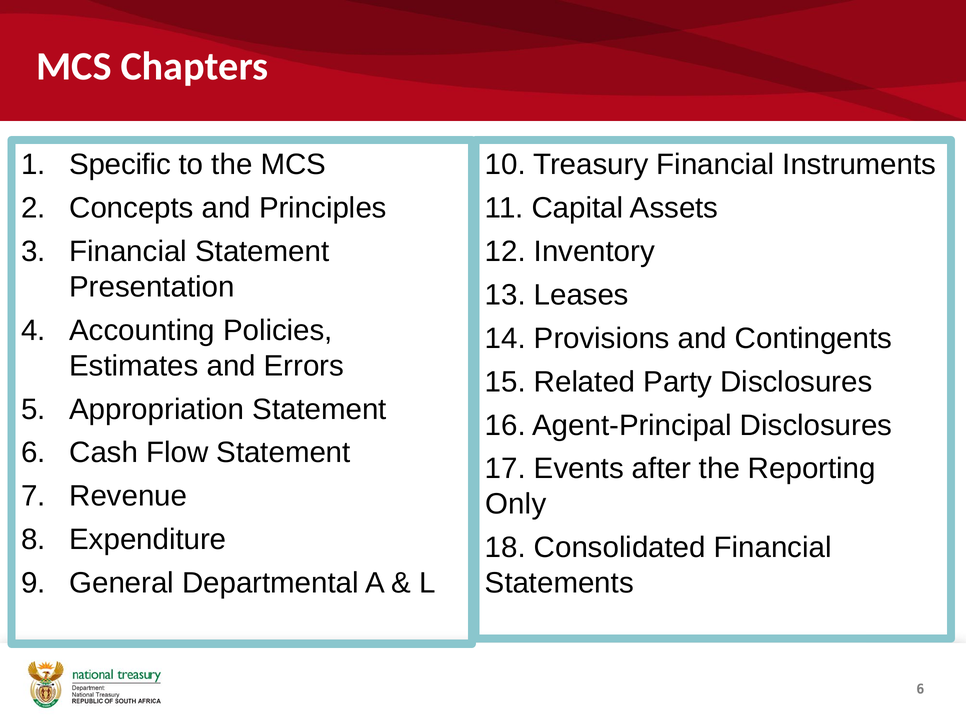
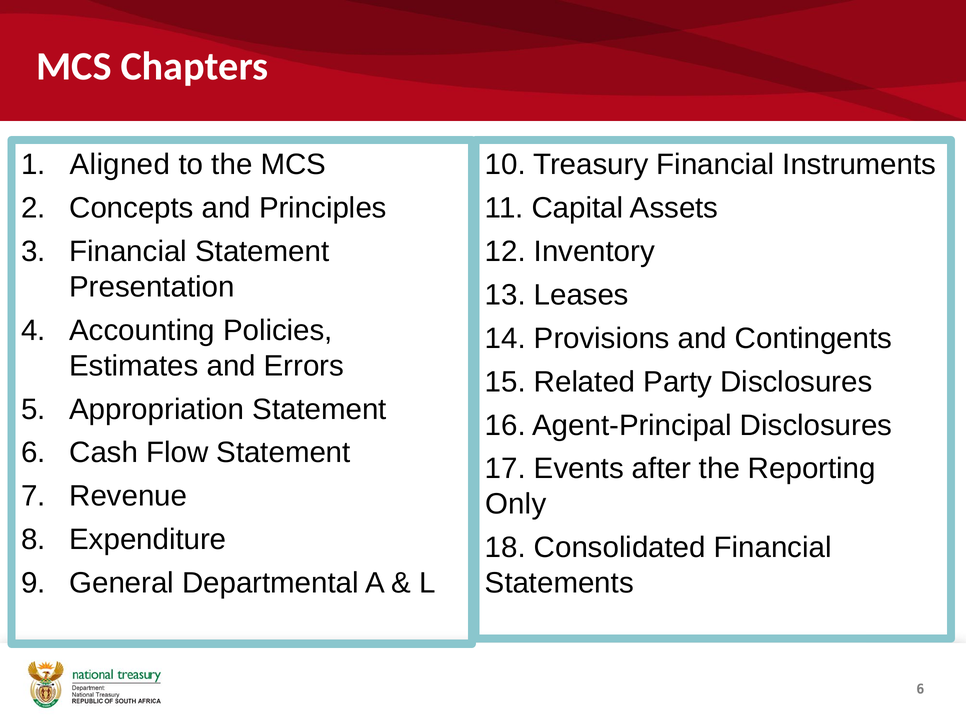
Specific: Specific -> Aligned (120, 165)
